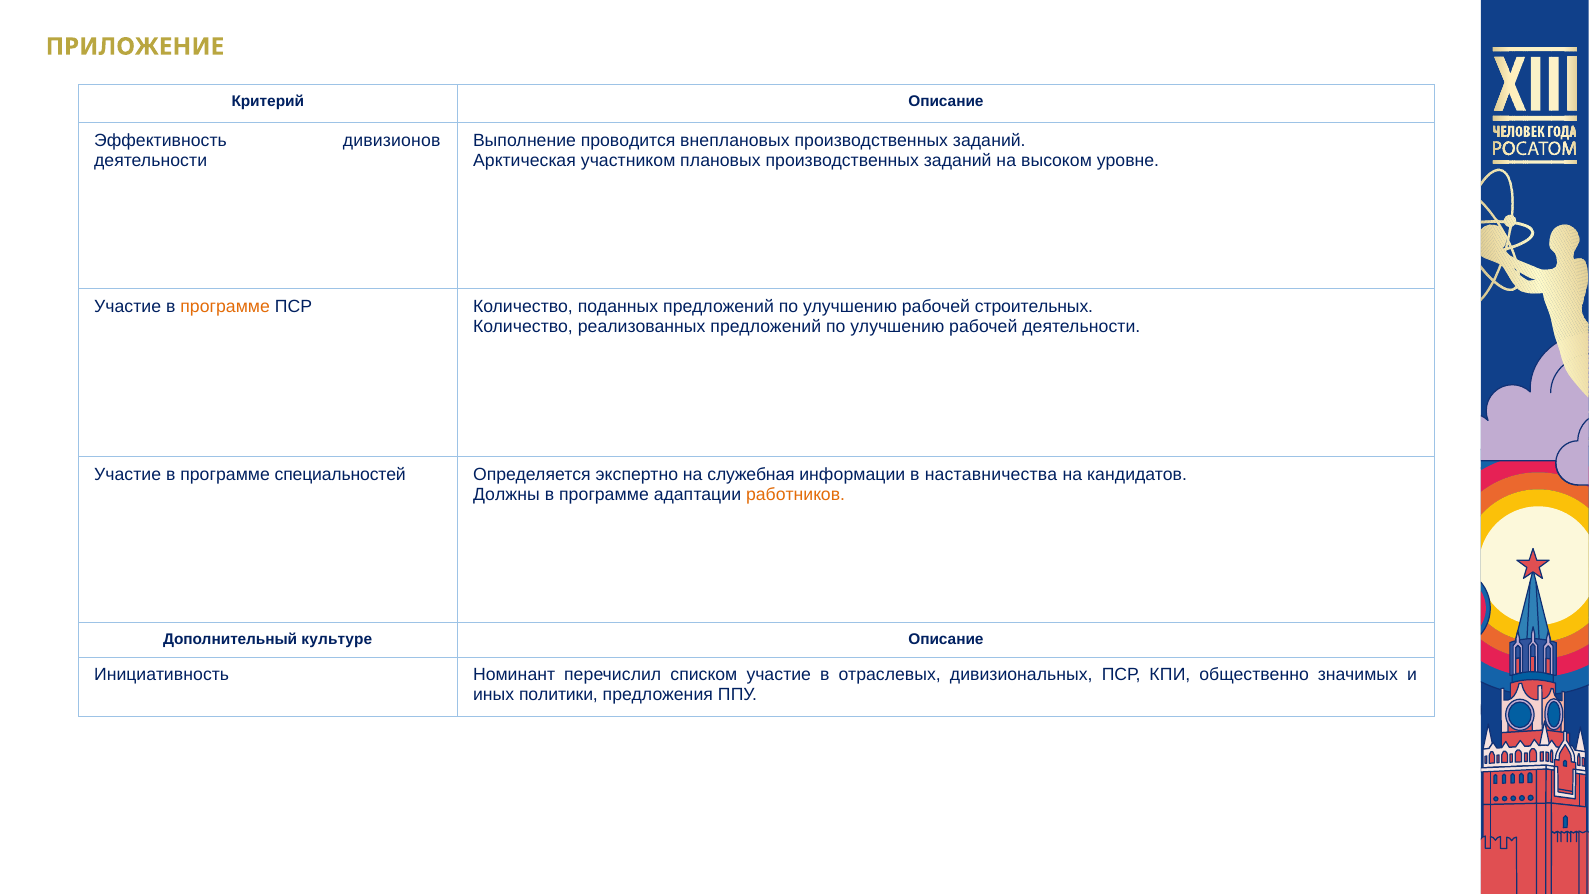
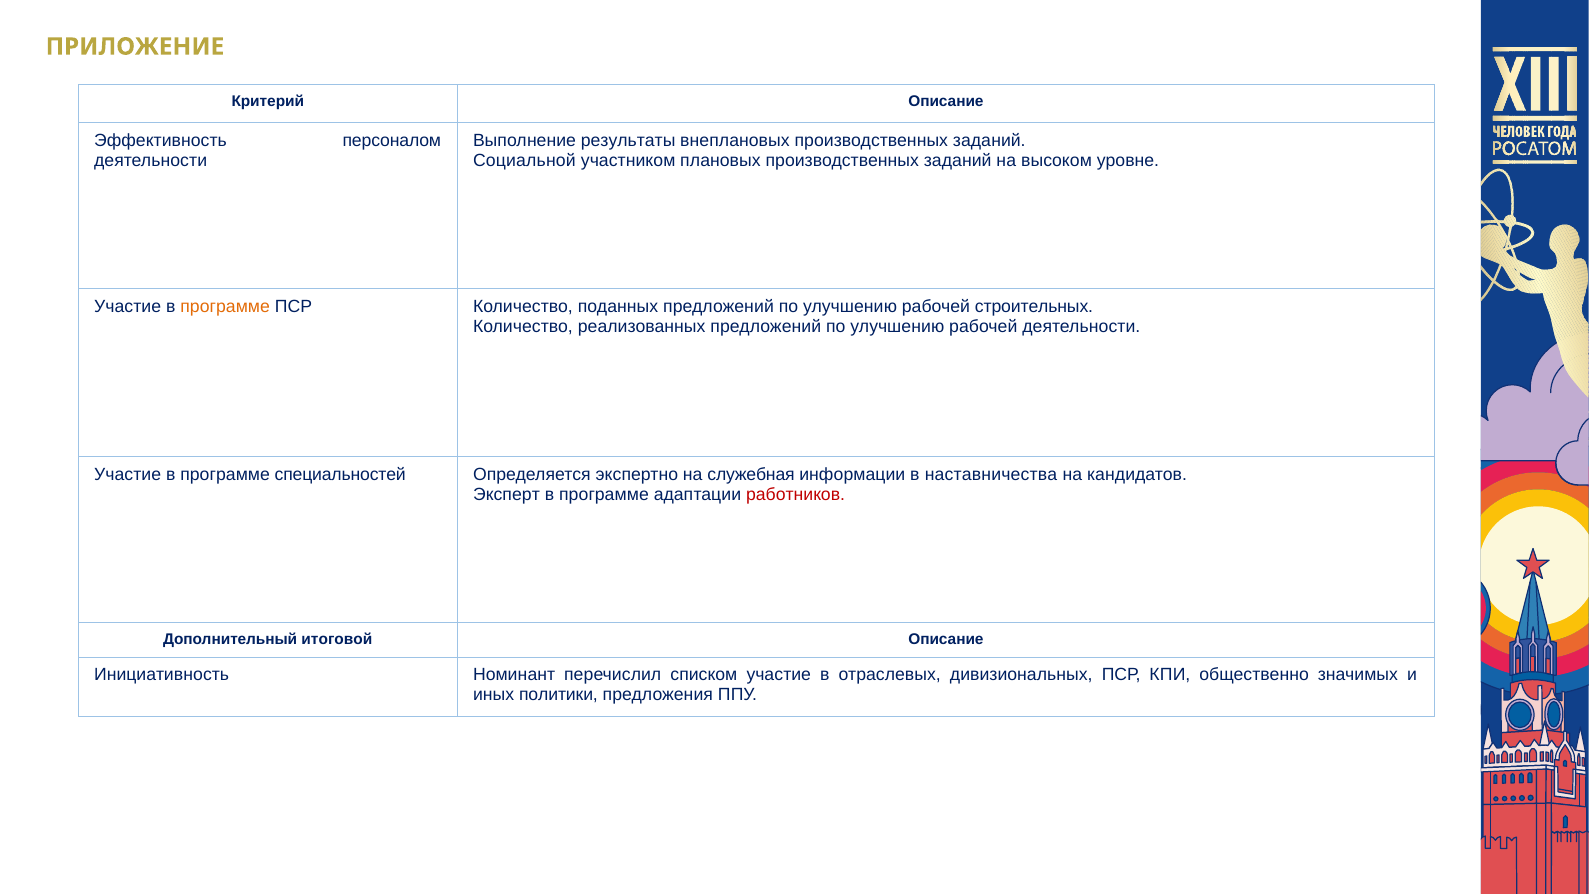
дивизионов: дивизионов -> персоналом (392, 140)
проводится: проводится -> результаты (628, 140)
Арктическая: Арктическая -> Социальной (524, 160)
Должны: Должны -> Эксперт (506, 494)
работников colour: orange -> red (796, 494)
культуре: культуре -> итоговой (337, 639)
